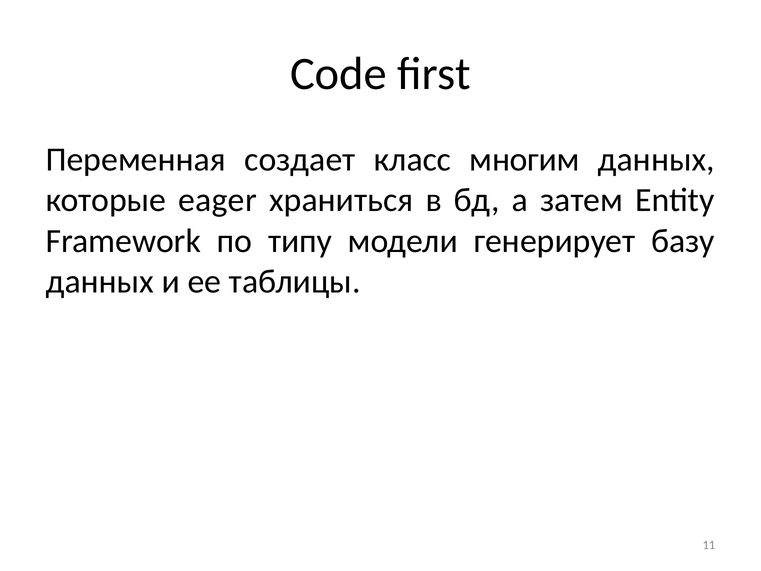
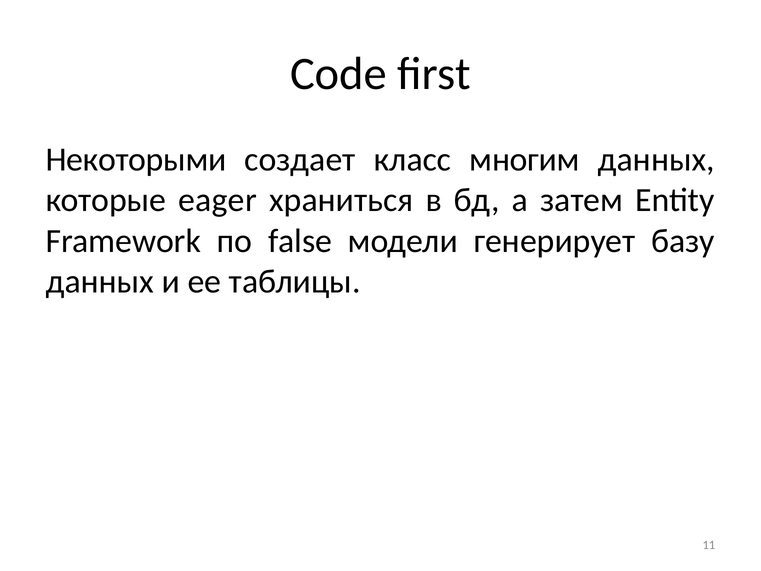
Переменная: Переменная -> Некоторыми (136, 160)
типу: типу -> false (300, 241)
